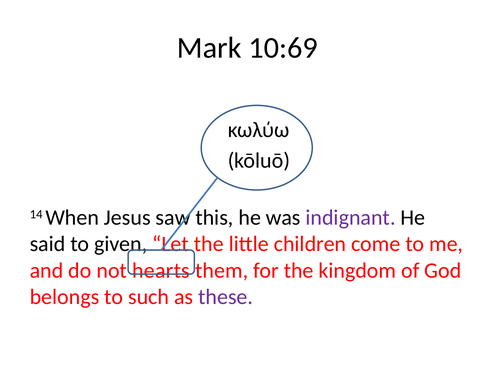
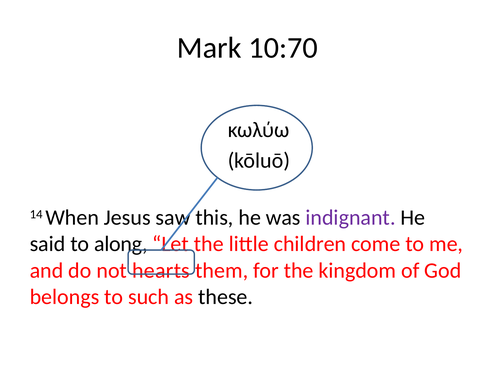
10:69: 10:69 -> 10:70 (283, 48)
given: given -> along (121, 244)
these colour: purple -> black (226, 297)
